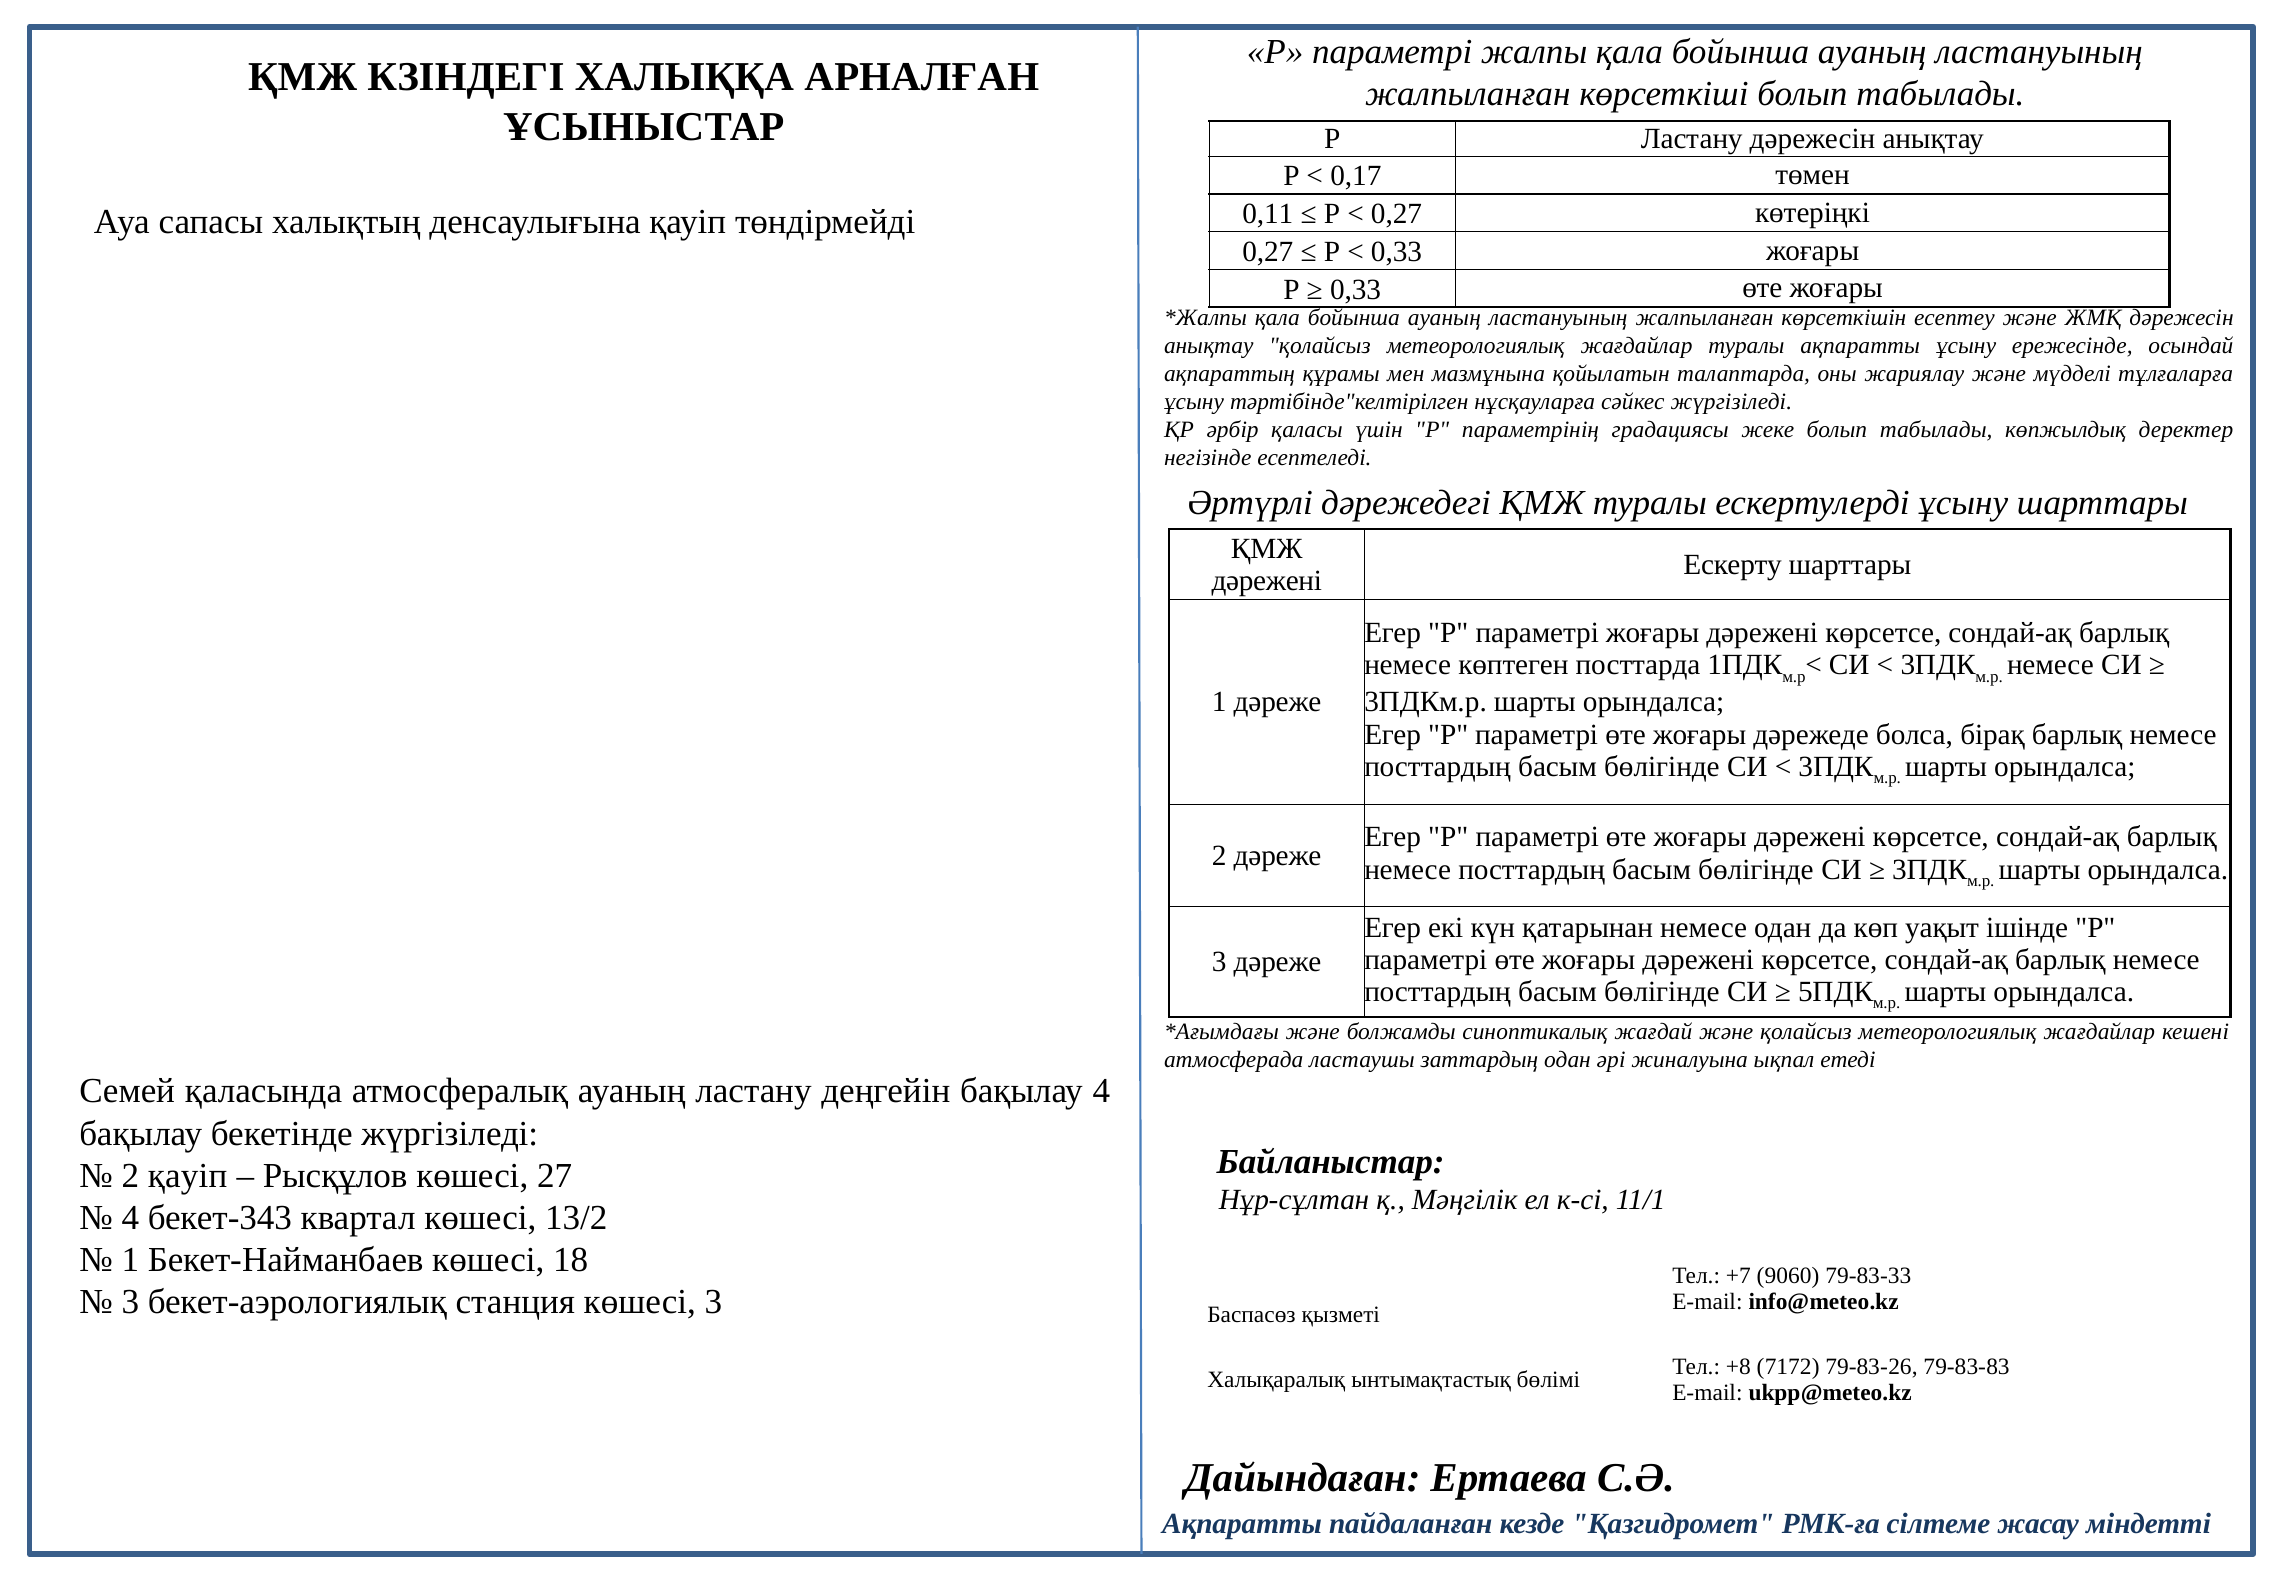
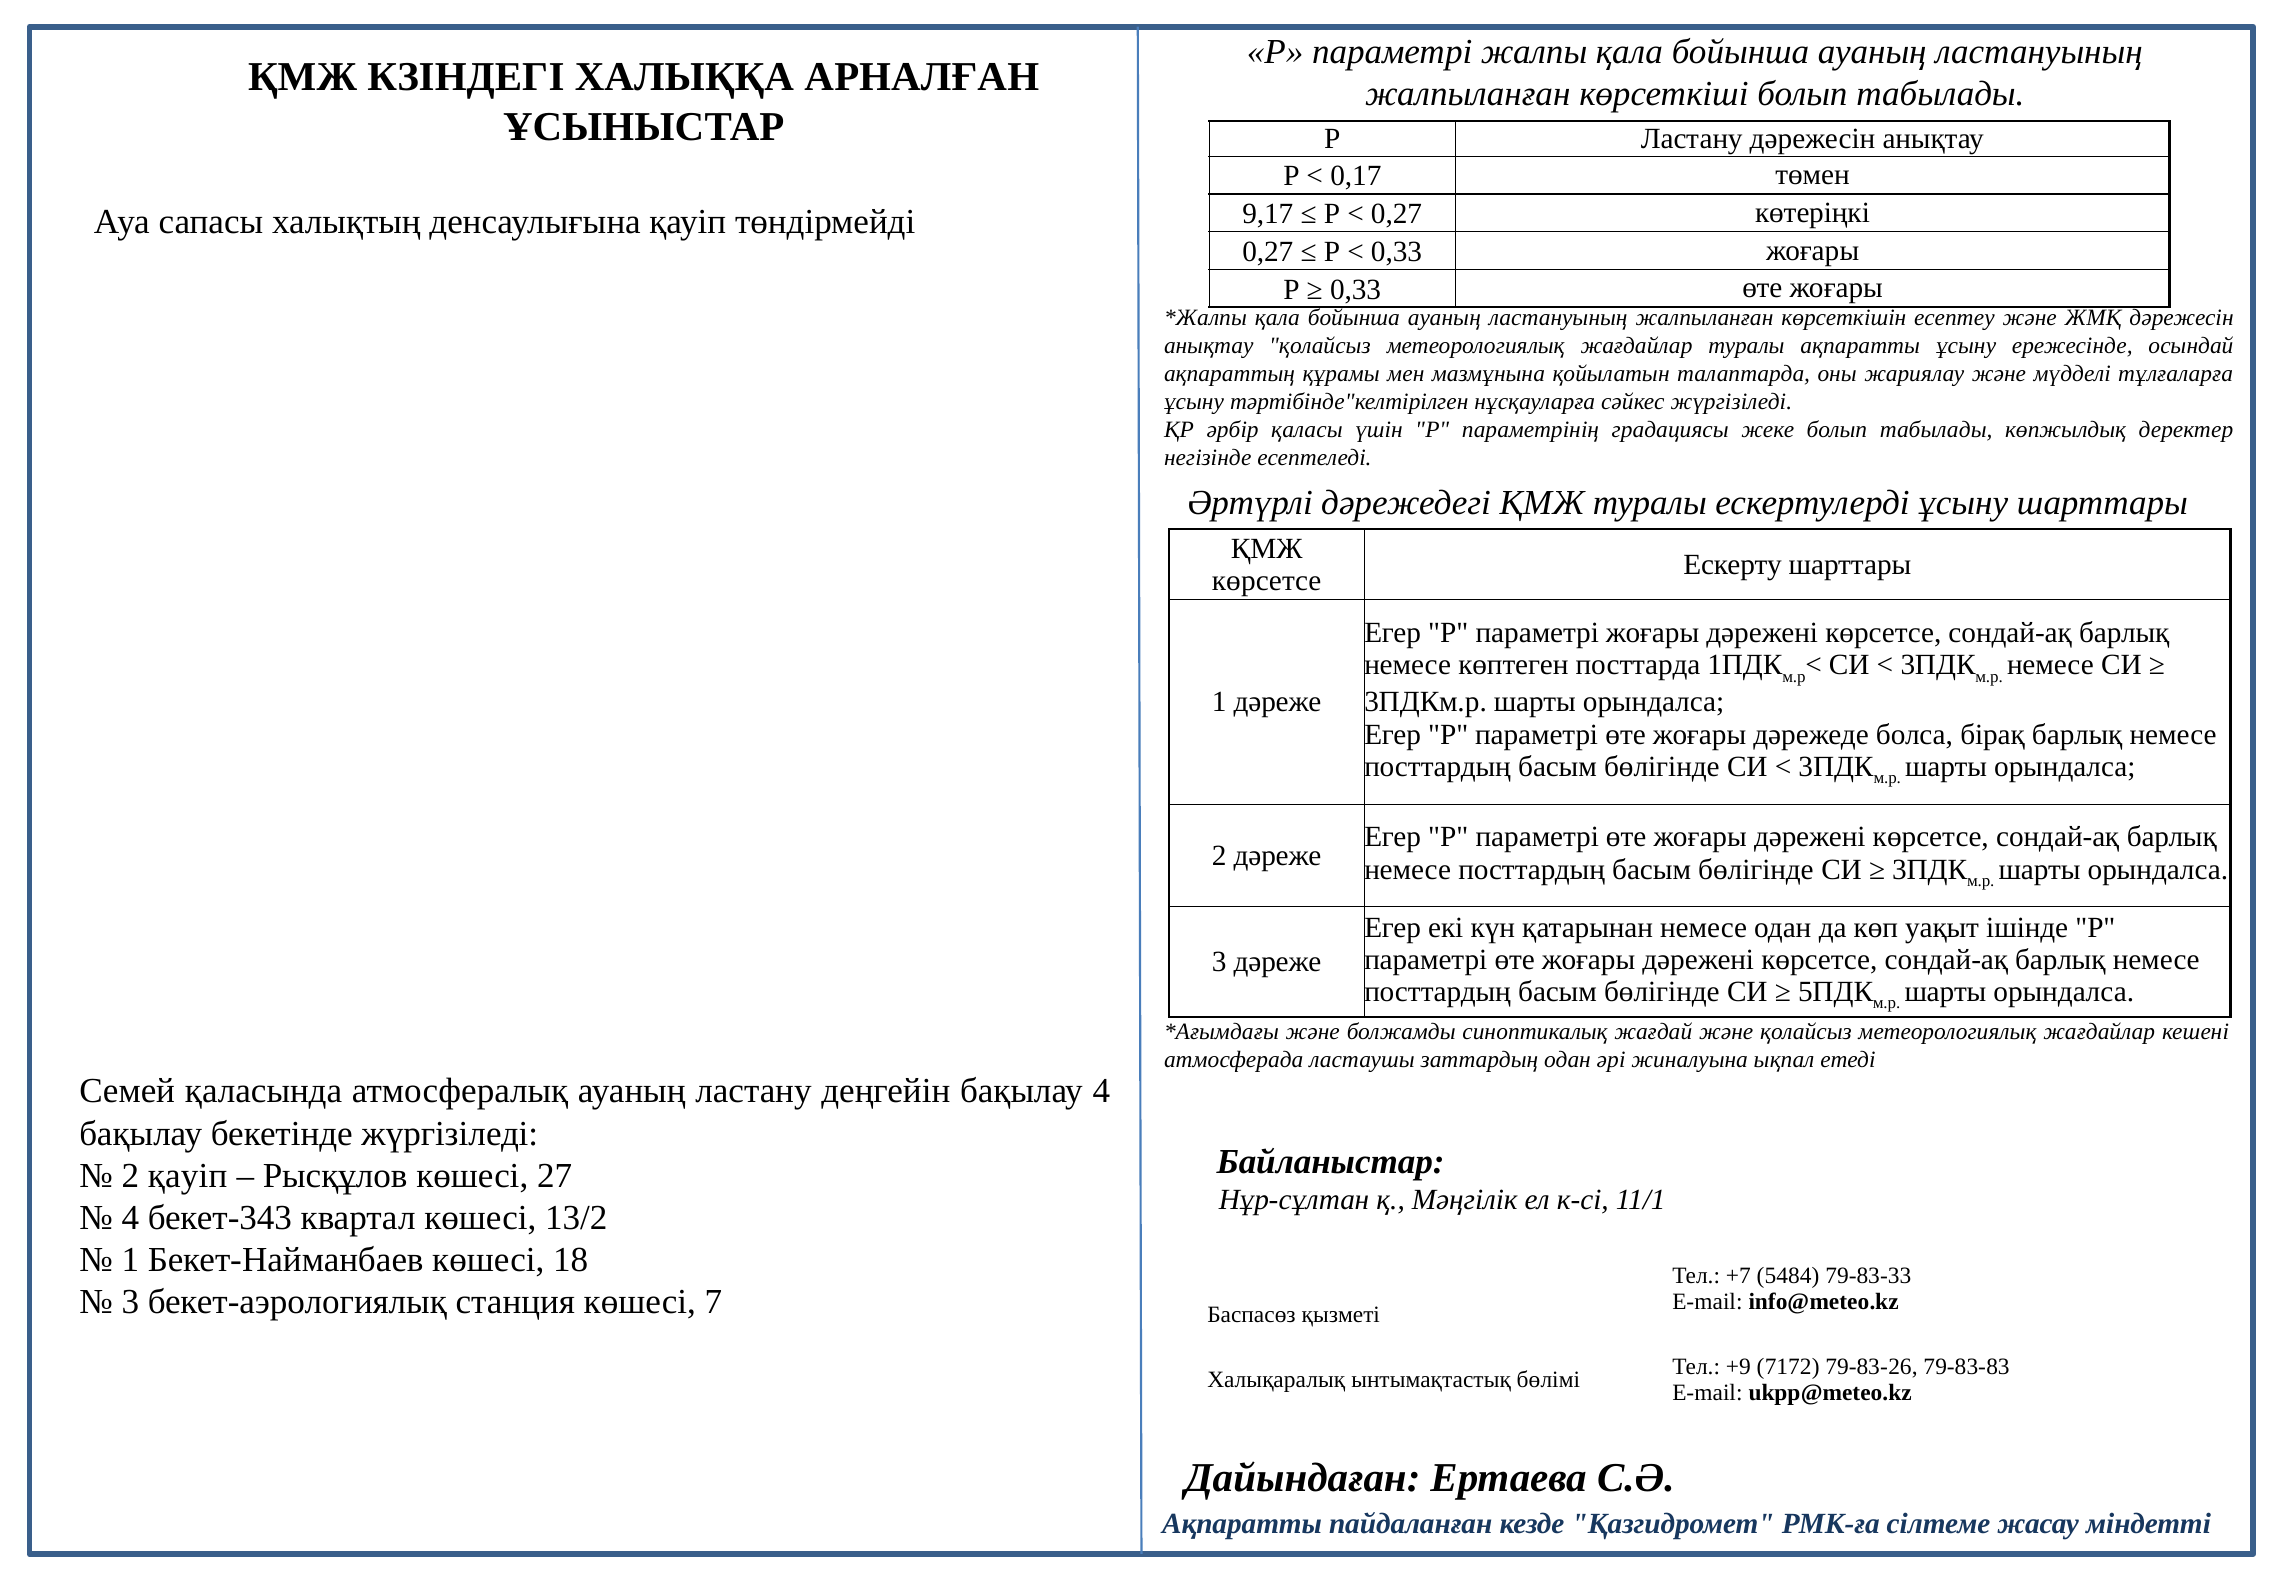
0,11: 0,11 -> 9,17 (1268, 214)
дәрежені: дәрежені -> көрсетсе (1267, 580)
9060: 9060 -> 5484 (1788, 1275)
көшесі 3: 3 -> 7 (713, 1302)
+8: +8 -> +9 (1738, 1366)
